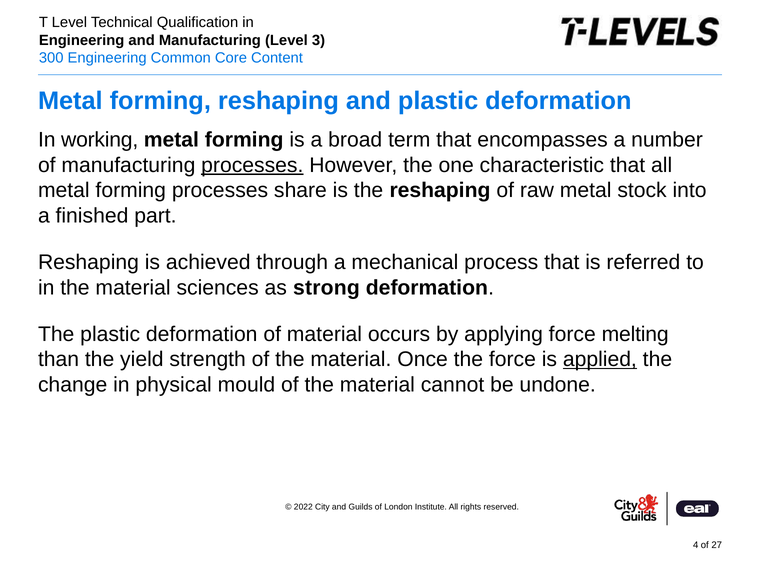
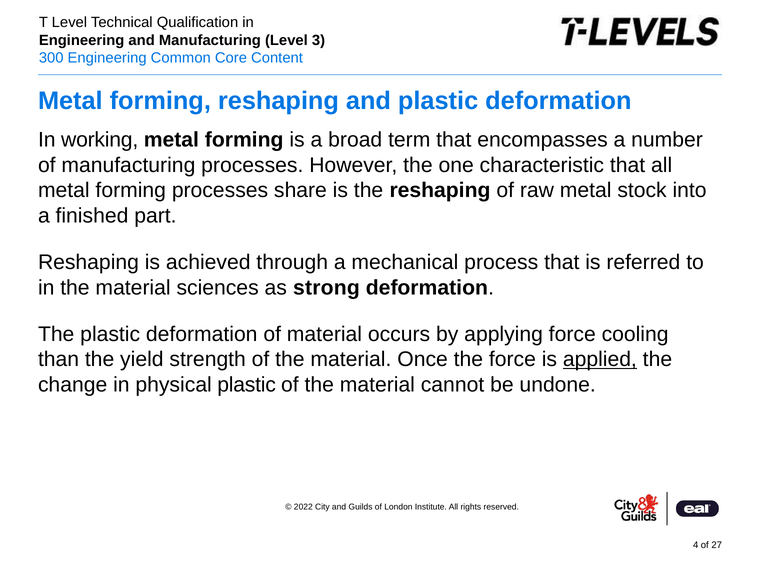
processes underline: present -> none (252, 165)
melting: melting -> cooling (635, 334)
physical mould: mould -> plastic (247, 385)
